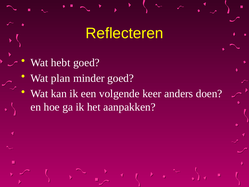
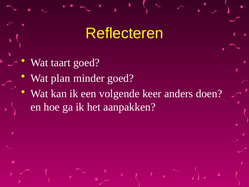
hebt: hebt -> taart (61, 63)
